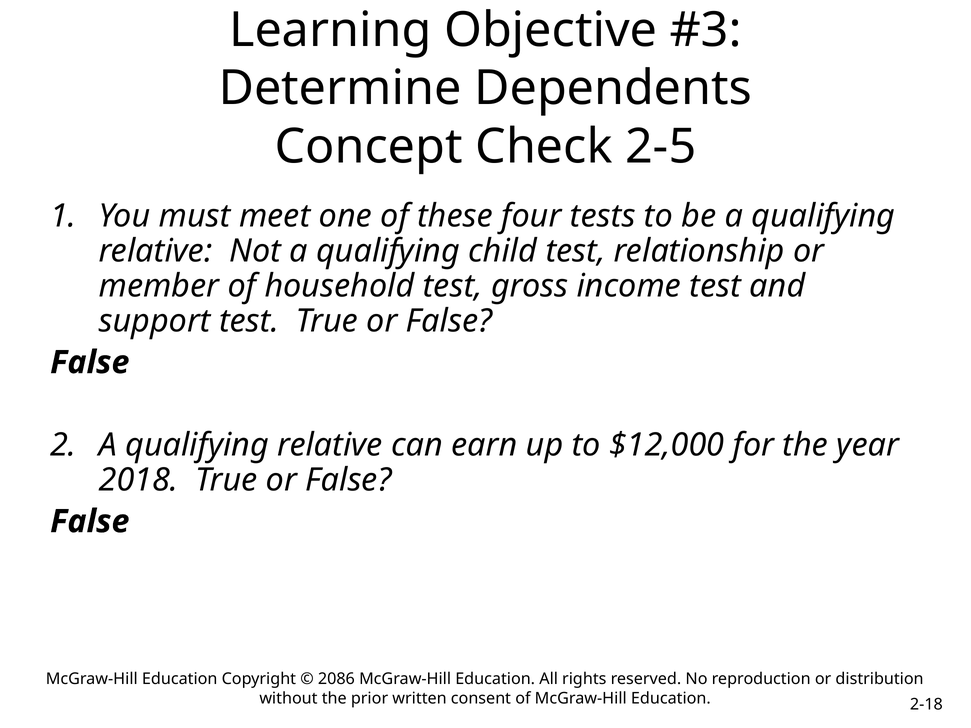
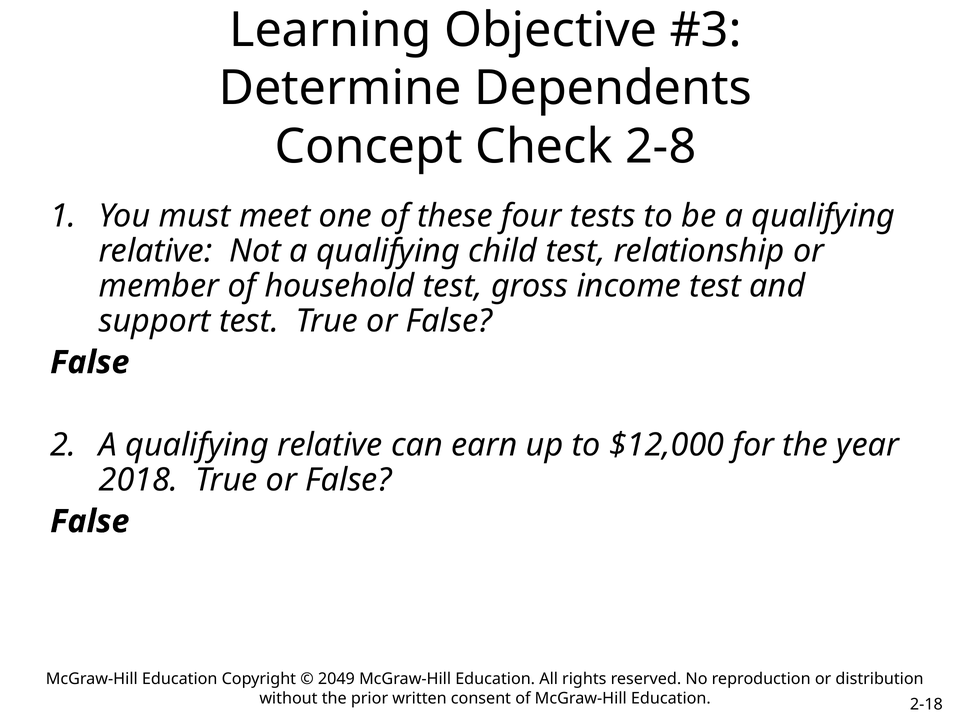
2-5: 2-5 -> 2-8 (661, 147)
2086: 2086 -> 2049 (336, 679)
